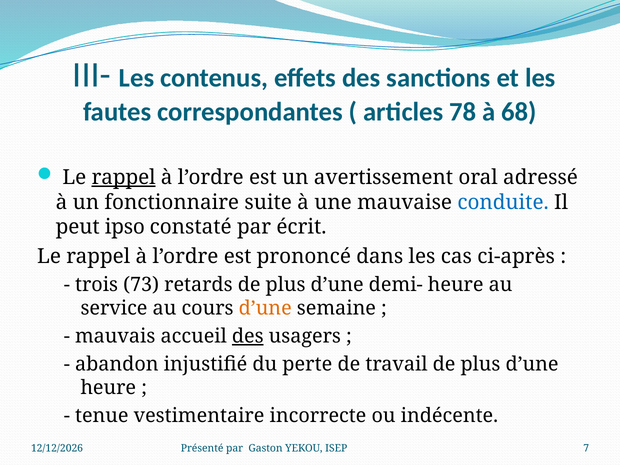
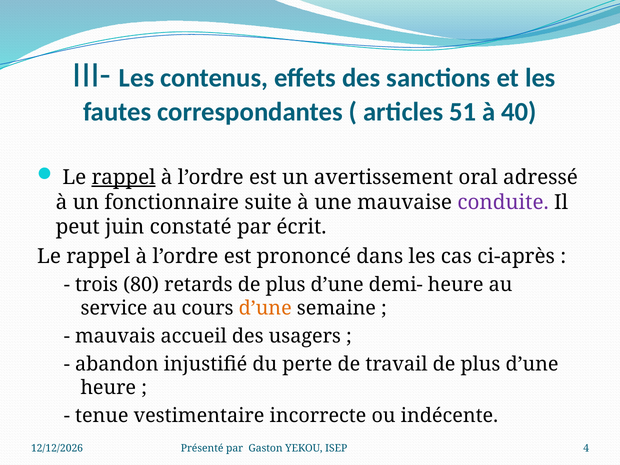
78: 78 -> 51 (463, 112)
68: 68 -> 40 (519, 112)
conduite colour: blue -> purple (503, 202)
ipso: ipso -> juin (125, 227)
73: 73 -> 80 (141, 285)
des underline: present -> none (248, 336)
7: 7 -> 4 (586, 449)
